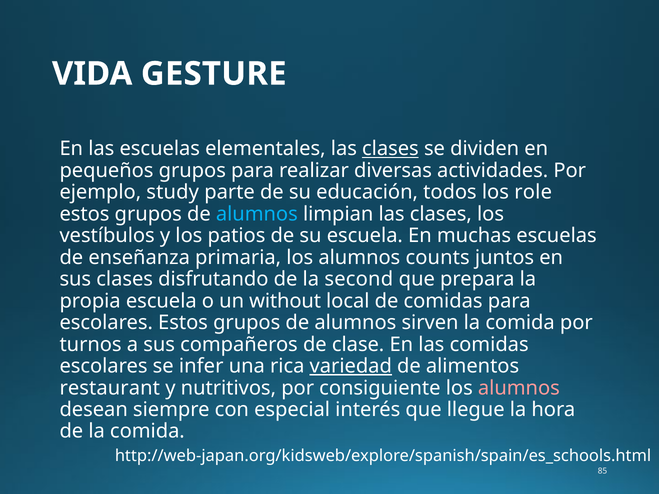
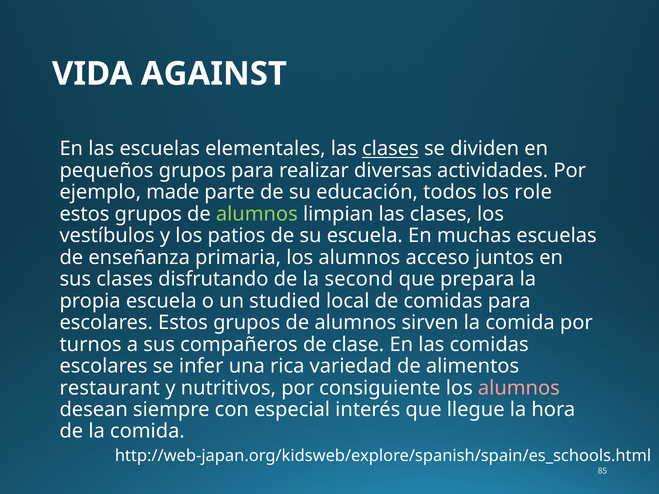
GESTURE: GESTURE -> AGAINST (214, 74)
study: study -> made (173, 192)
alumnos colour: light blue -> light green (257, 214)
counts: counts -> acceso (438, 258)
without: without -> studied (285, 301)
variedad underline: present -> none (351, 366)
